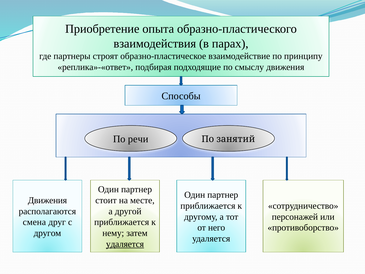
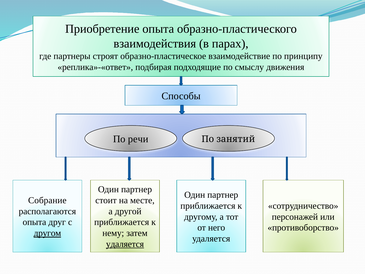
Движения: Движения -> Собрание (47, 200)
смена: смена -> опыта (34, 222)
другом underline: none -> present (47, 233)
